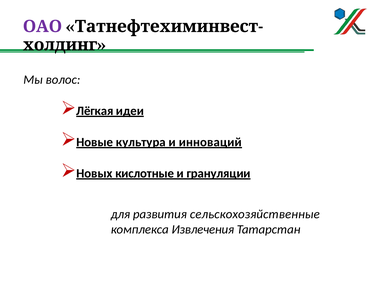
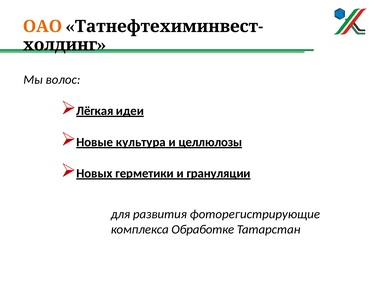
ОАО colour: purple -> orange (42, 26)
инноваций: инноваций -> целлюлозы (210, 142)
кислотные: кислотные -> герметики (145, 174)
сельскохозяйственные: сельскохозяйственные -> фоторегистрирующие (255, 214)
Извлечения: Извлечения -> Обработке (203, 230)
